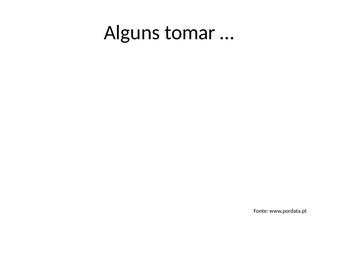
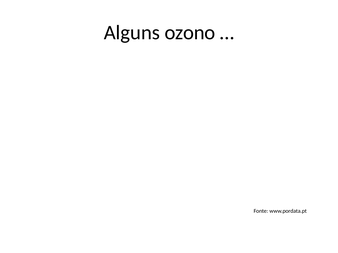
tomar: tomar -> ozono (190, 33)
